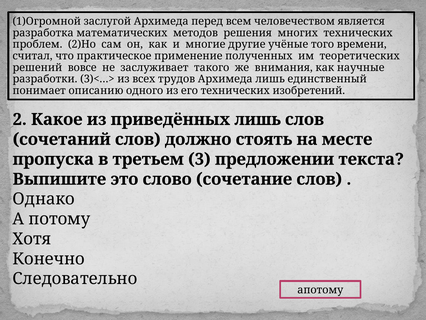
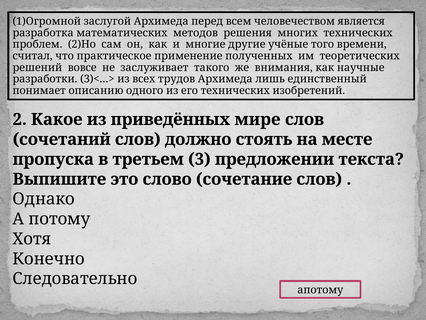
приведённых лишь: лишь -> мире (258, 119)
